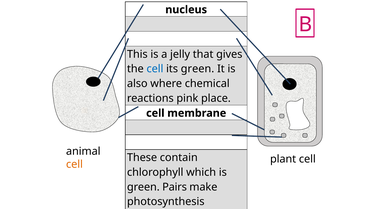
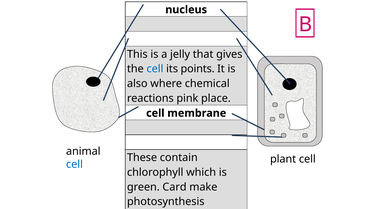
its green: green -> points (198, 69)
cell colour: orange -> blue (74, 164)
Pairs: Pairs -> Card (175, 187)
